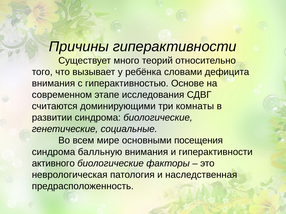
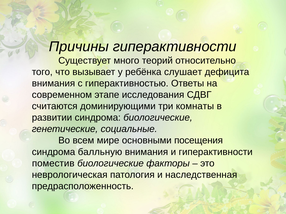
словами: словами -> слушает (183, 72)
Основе: Основе -> Ответы (188, 84)
активного: активного -> поместив (53, 164)
